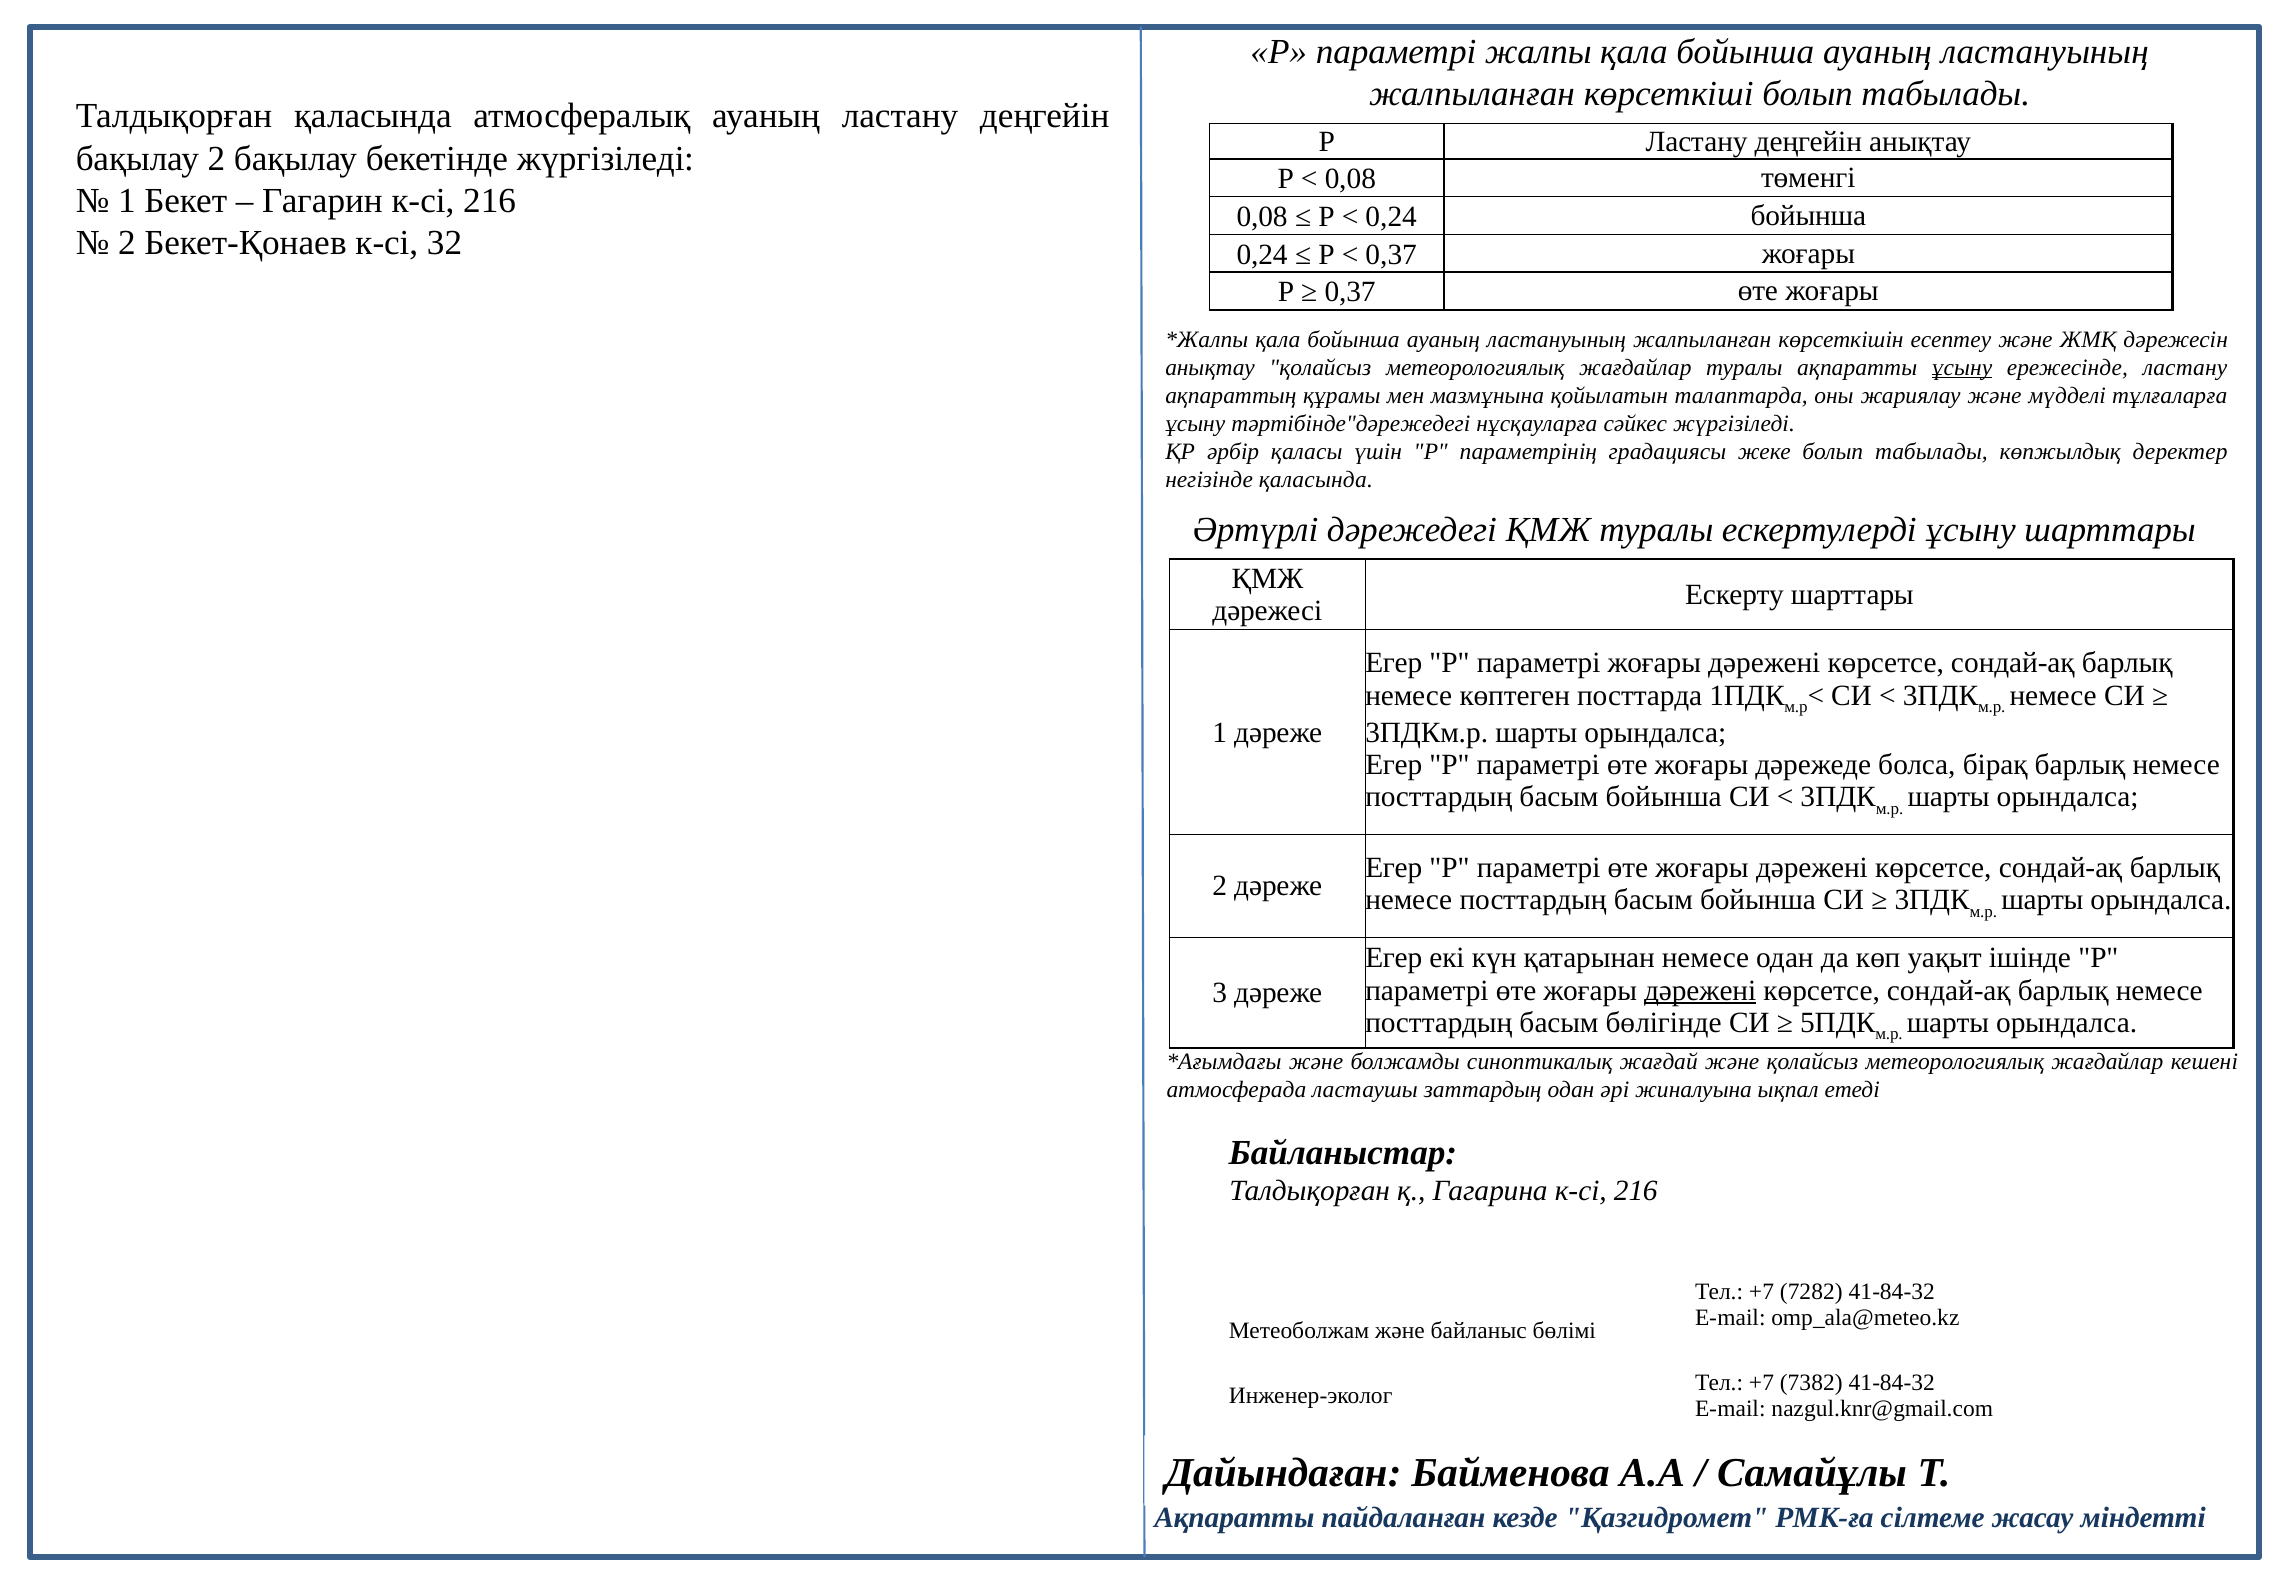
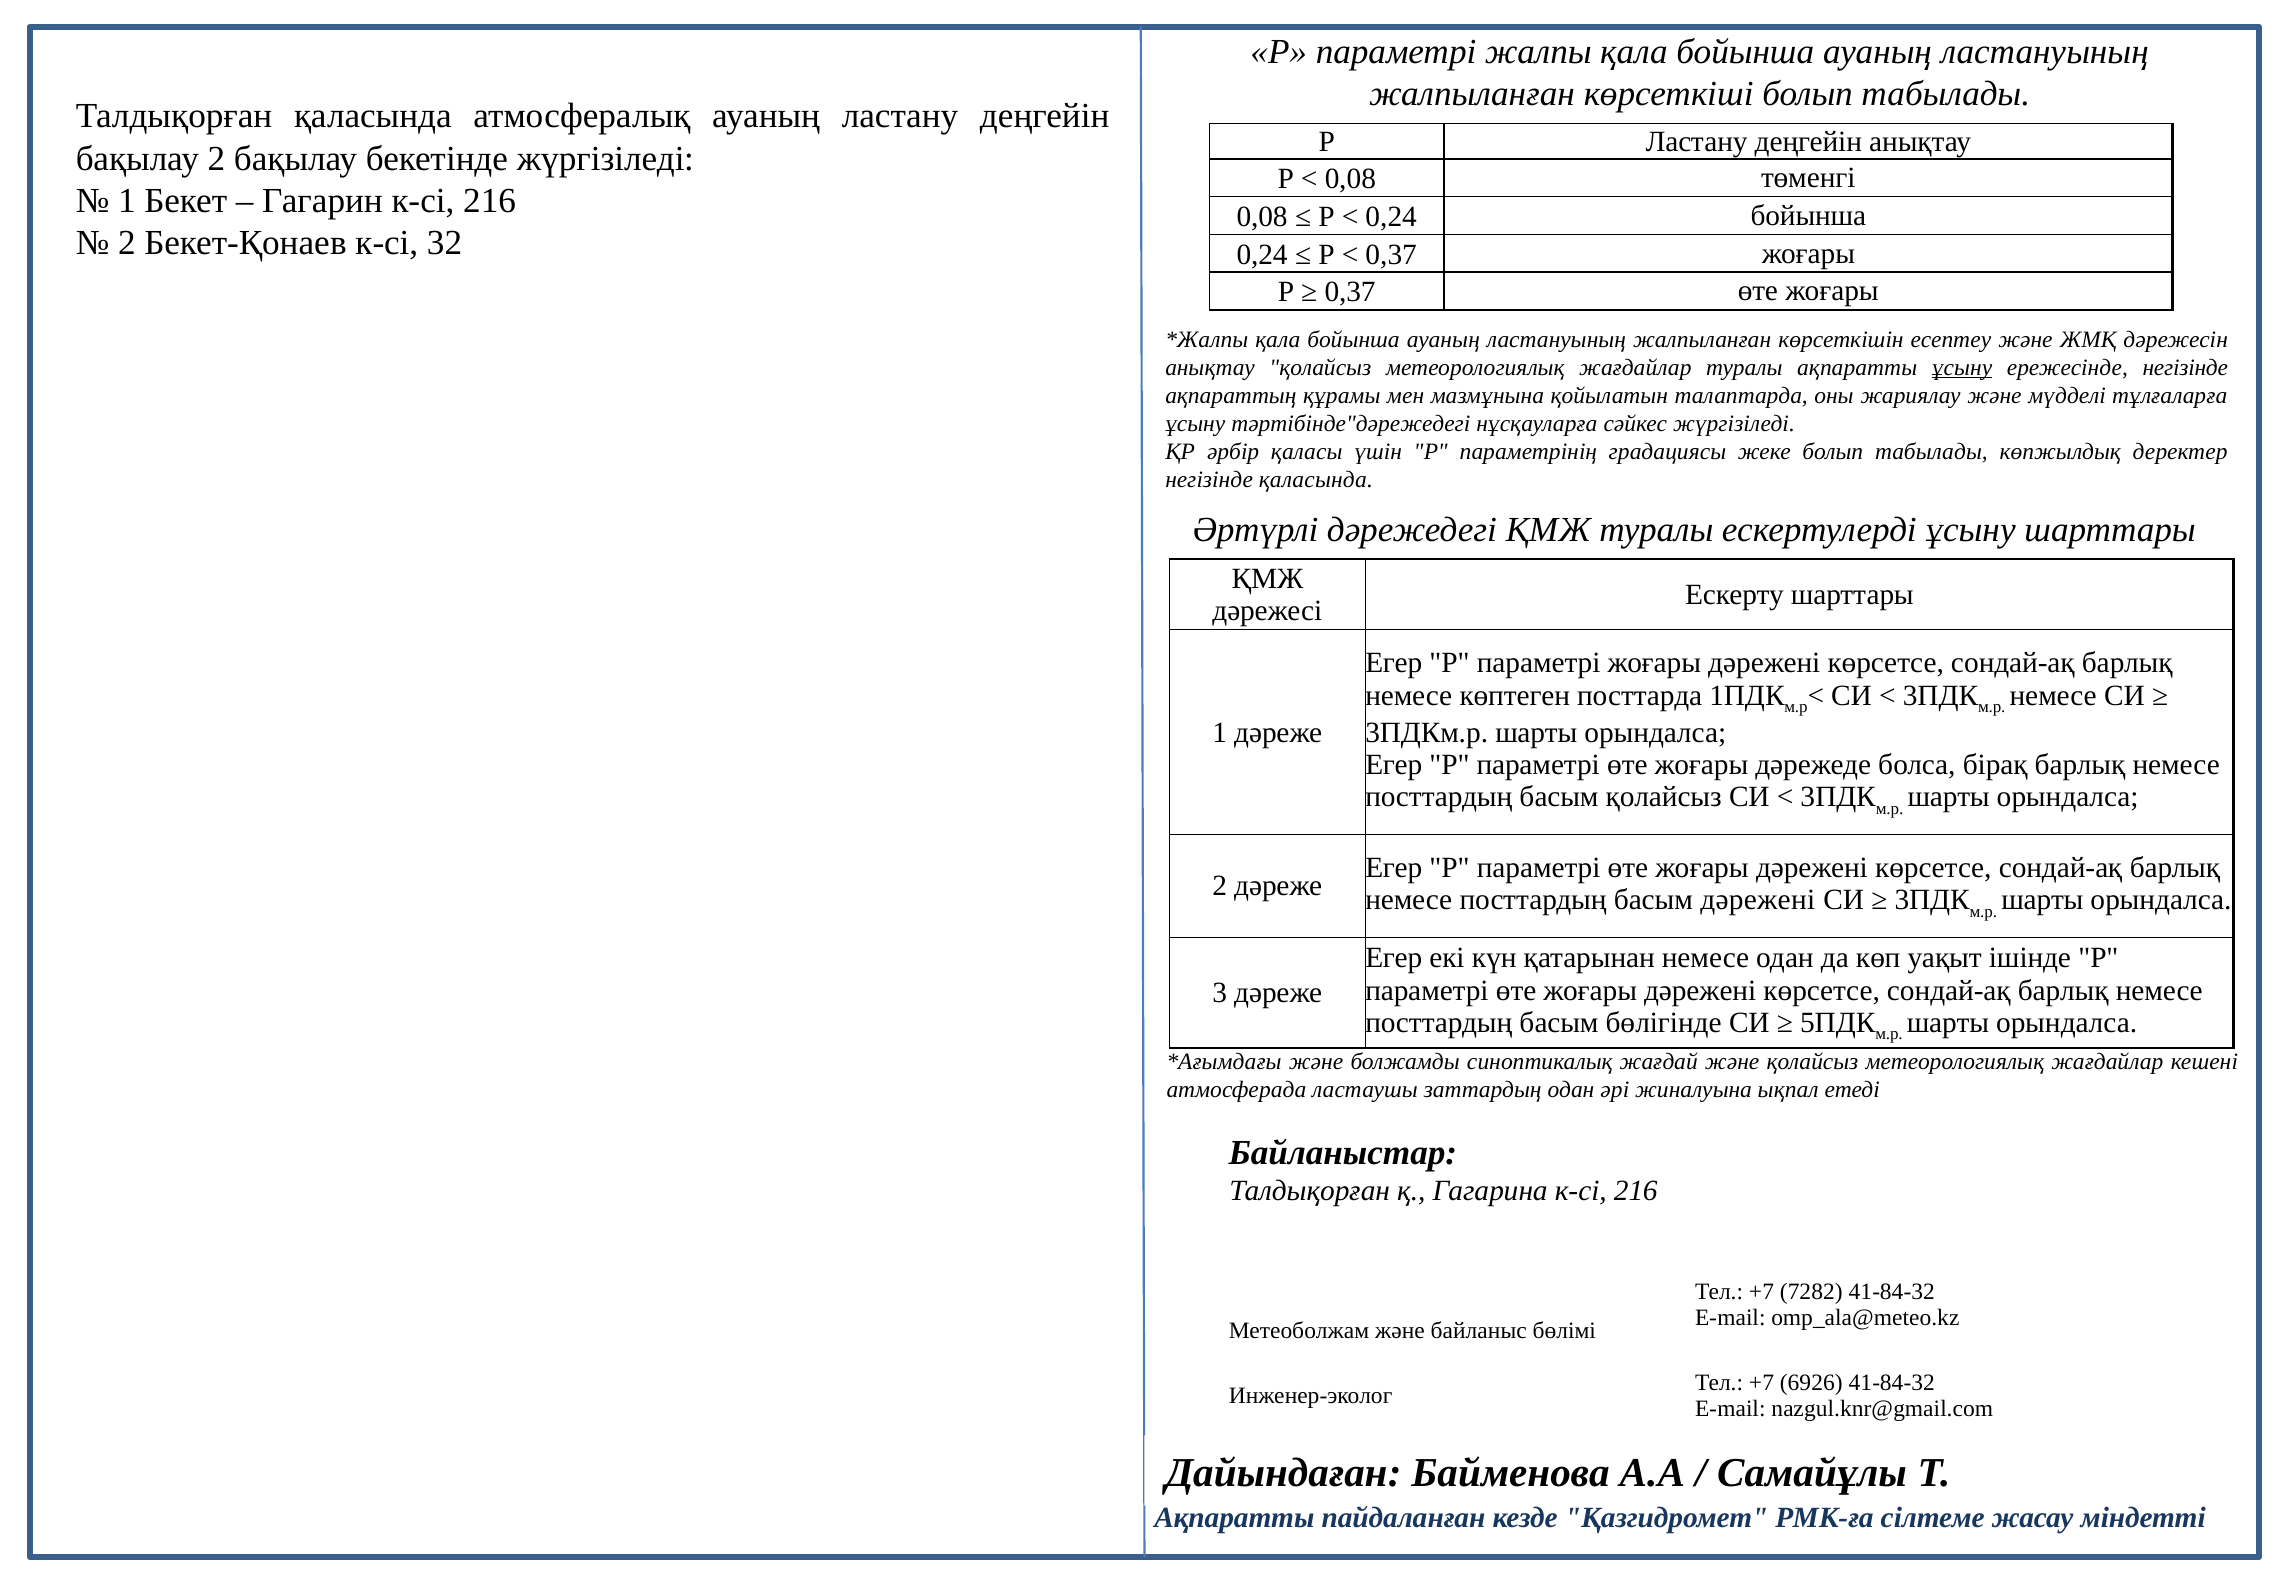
ережесінде ластану: ластану -> негізінде (2185, 368)
бойынша: бойынша -> қолайсыз (1664, 797)
бойынша: бойынша -> дәрежені (1758, 900)
дәрежені underline: present -> none (1700, 991)
7382: 7382 -> 6926 (1811, 1383)
